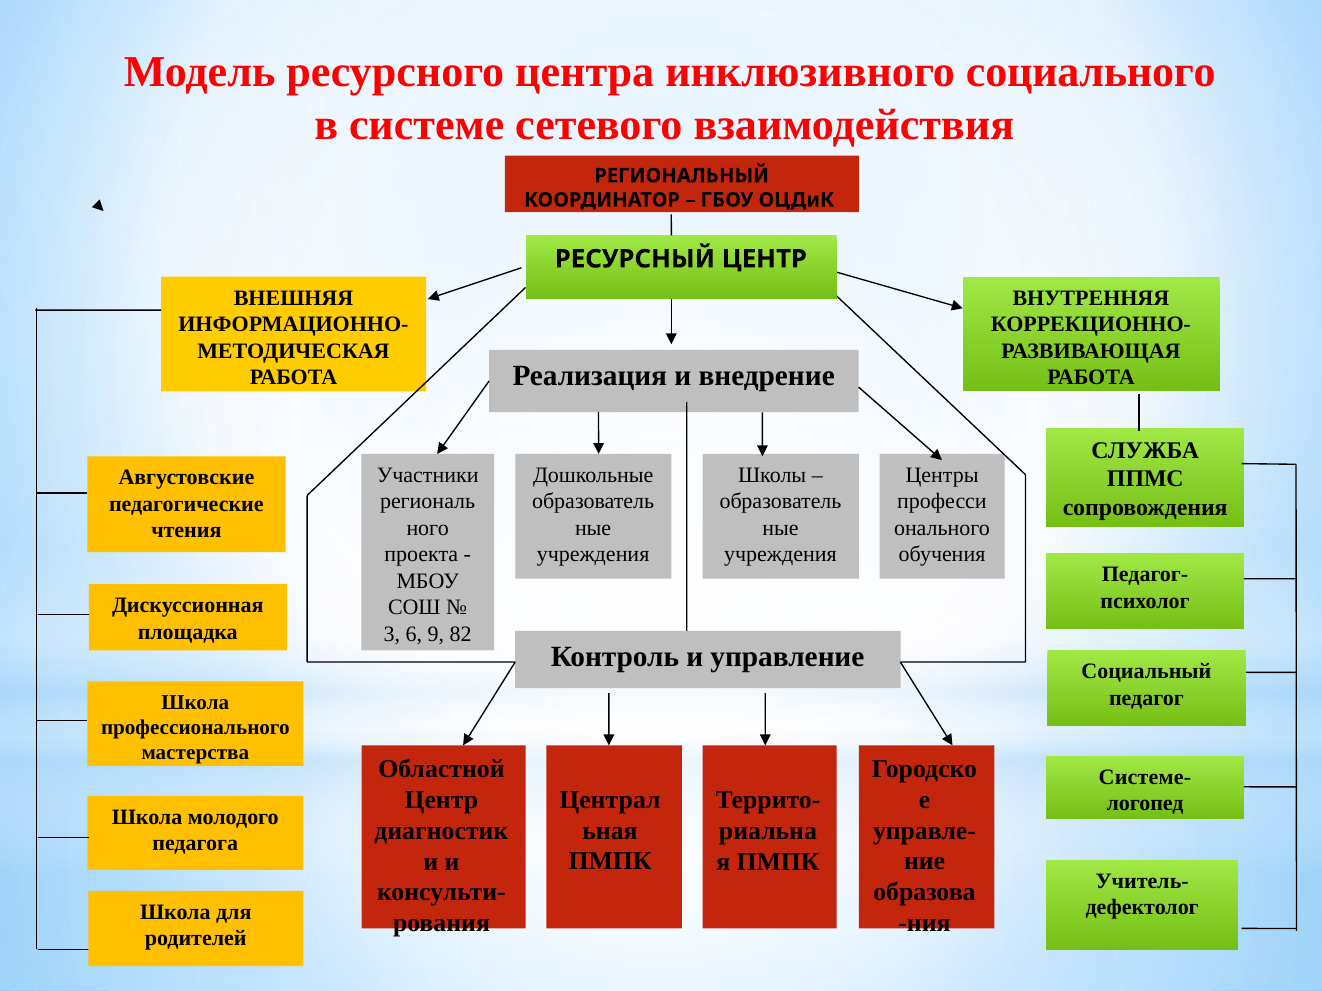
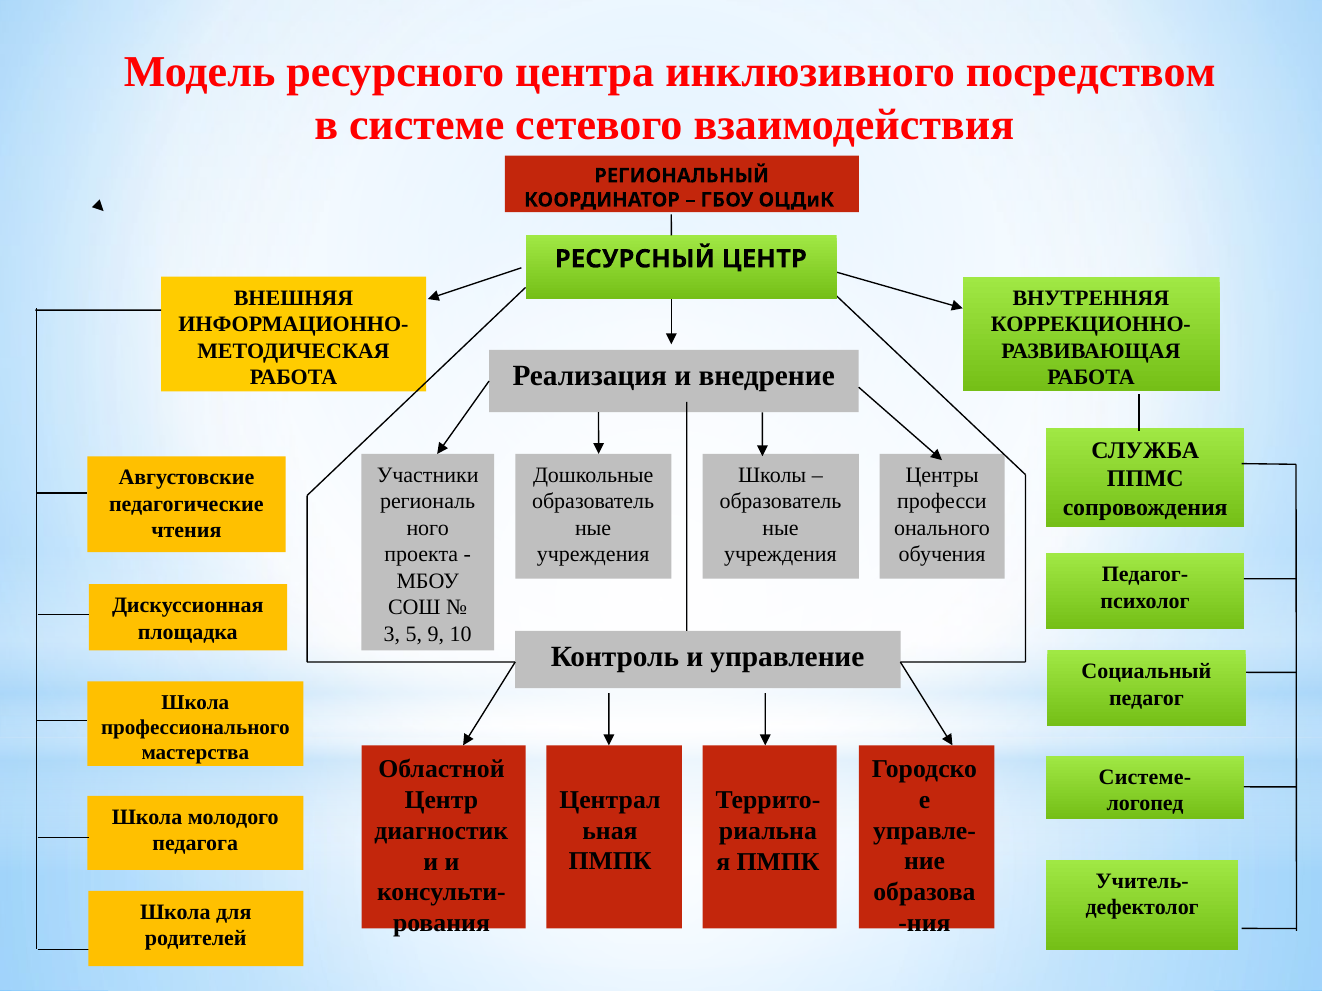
социального: социального -> посредством (1091, 72)
6: 6 -> 5 (414, 634)
82: 82 -> 10 (461, 634)
